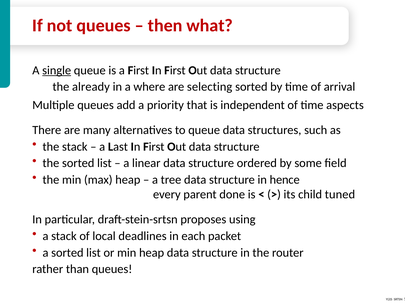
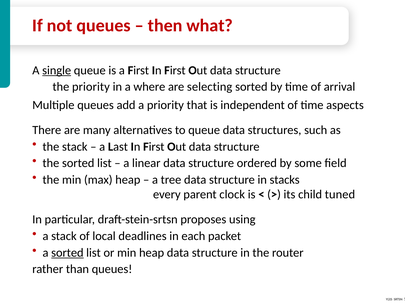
the already: already -> priority (91, 87)
hence: hence -> stacks (285, 180)
done: done -> clock (232, 194)
sorted underline: none -> present (67, 252)
